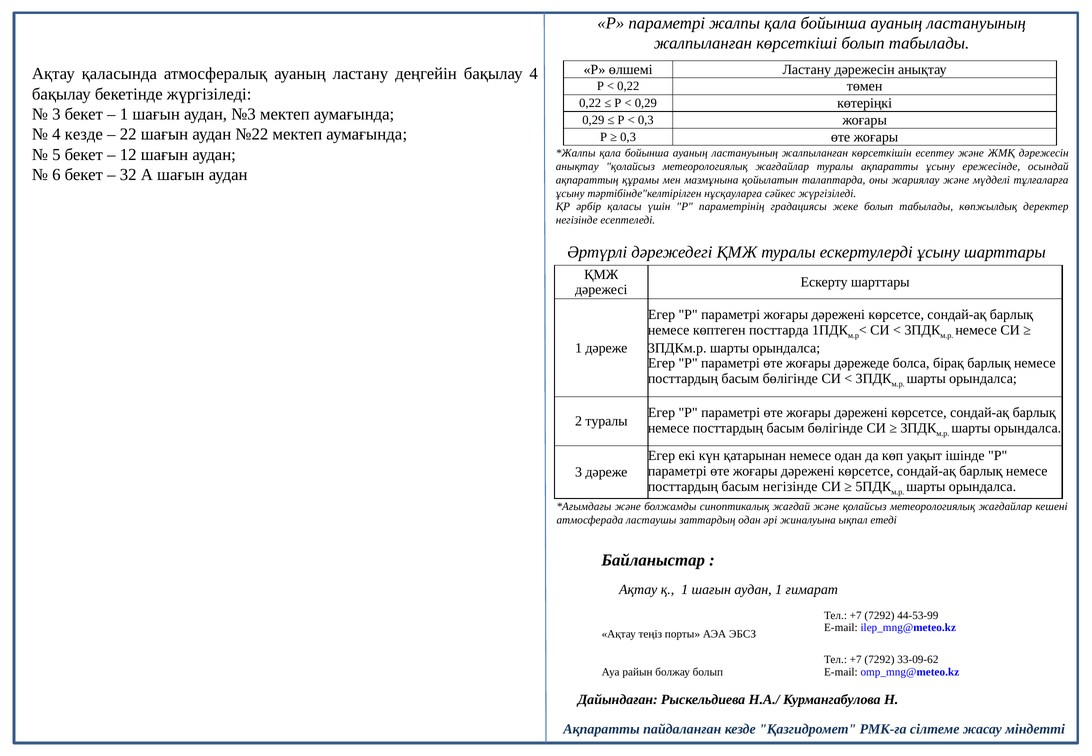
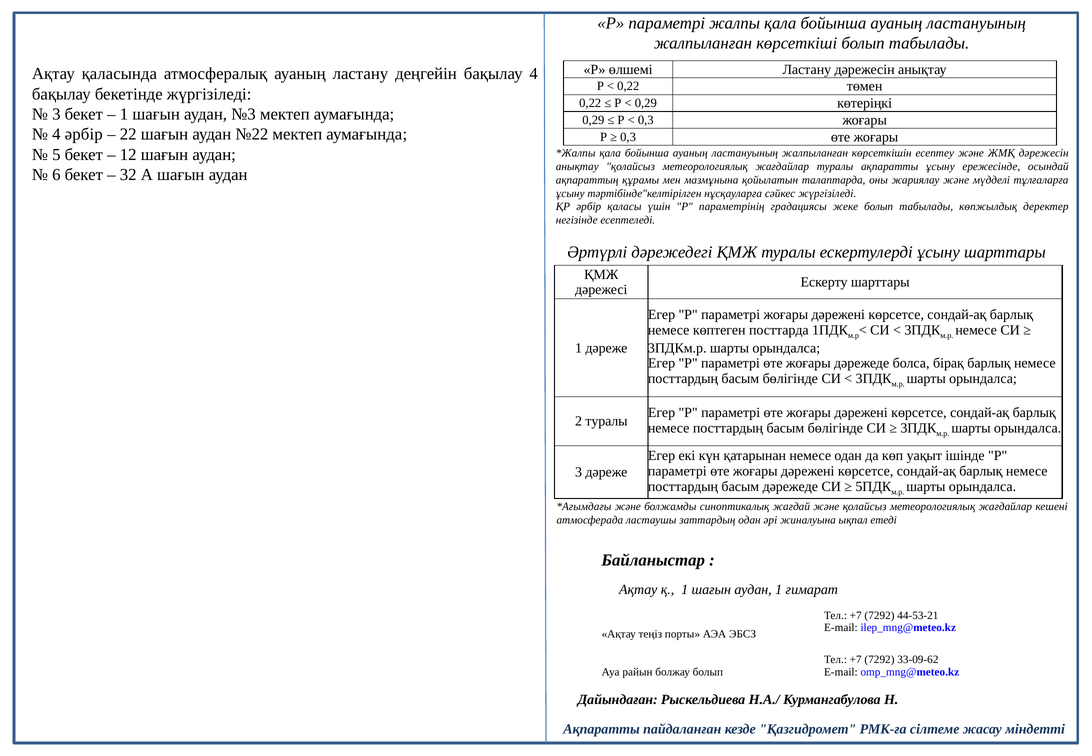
4 кезде: кезде -> әрбір (84, 134)
басым негізінде: негізінде -> дәрежеде (790, 487)
44-53-99: 44-53-99 -> 44-53-21 (918, 615)
